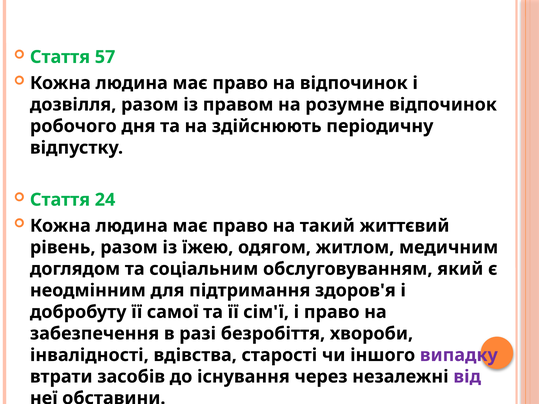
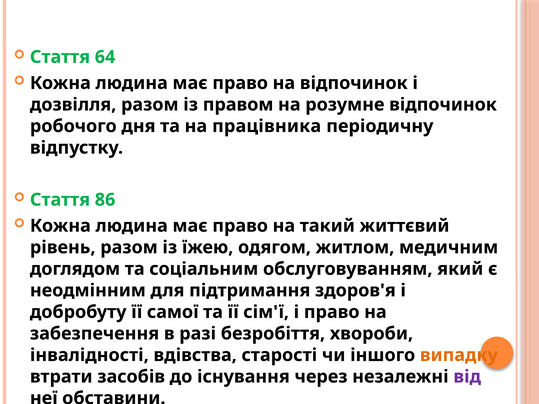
57: 57 -> 64 (105, 57)
здійснюють: здійснюють -> працівника (267, 126)
24: 24 -> 86 (105, 200)
випадку colour: purple -> orange (459, 355)
